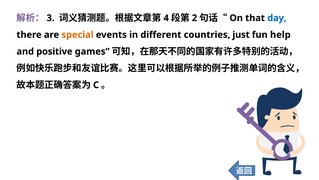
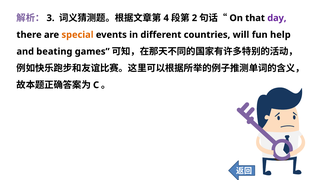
day colour: blue -> purple (277, 18)
just: just -> will (241, 35)
positive: positive -> beating (54, 51)
